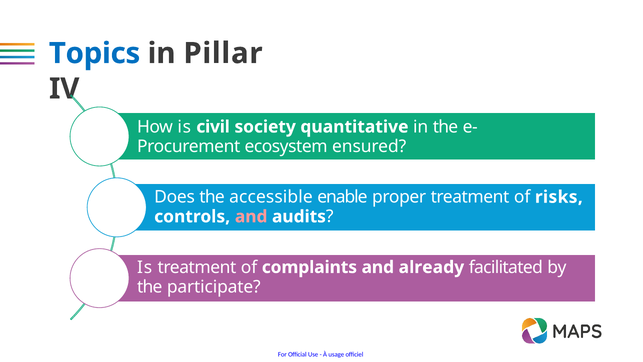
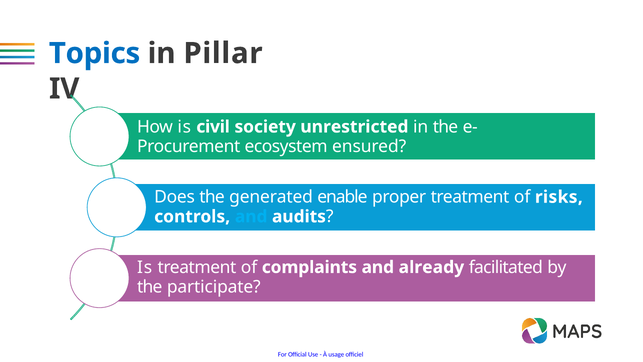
quantitative: quantitative -> unrestricted (354, 127)
accessible: accessible -> generated (271, 197)
and colour: pink -> light blue (251, 216)
